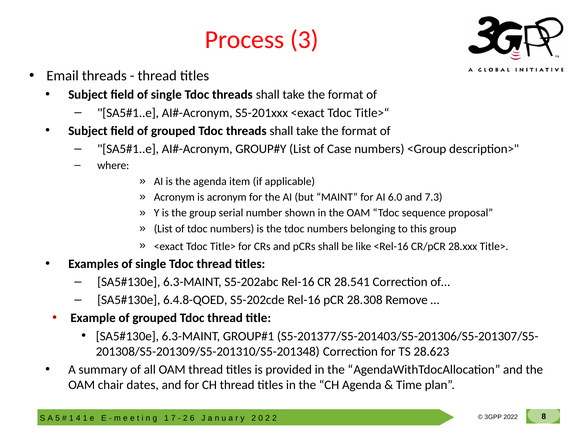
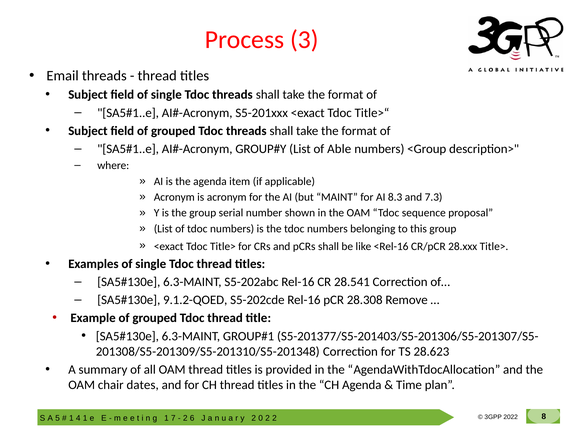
Case: Case -> Able (339, 149)
6.0: 6.0 -> 8.3 (395, 197)
6.4.8-QOED: 6.4.8-QOED -> 9.1.2-QOED (195, 300)
